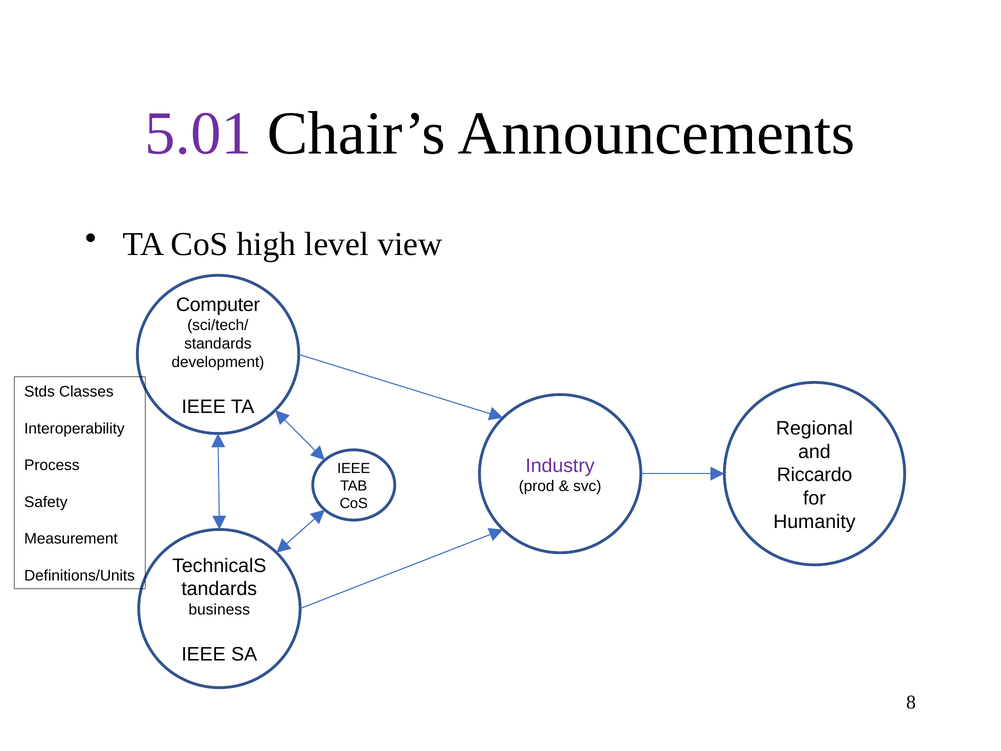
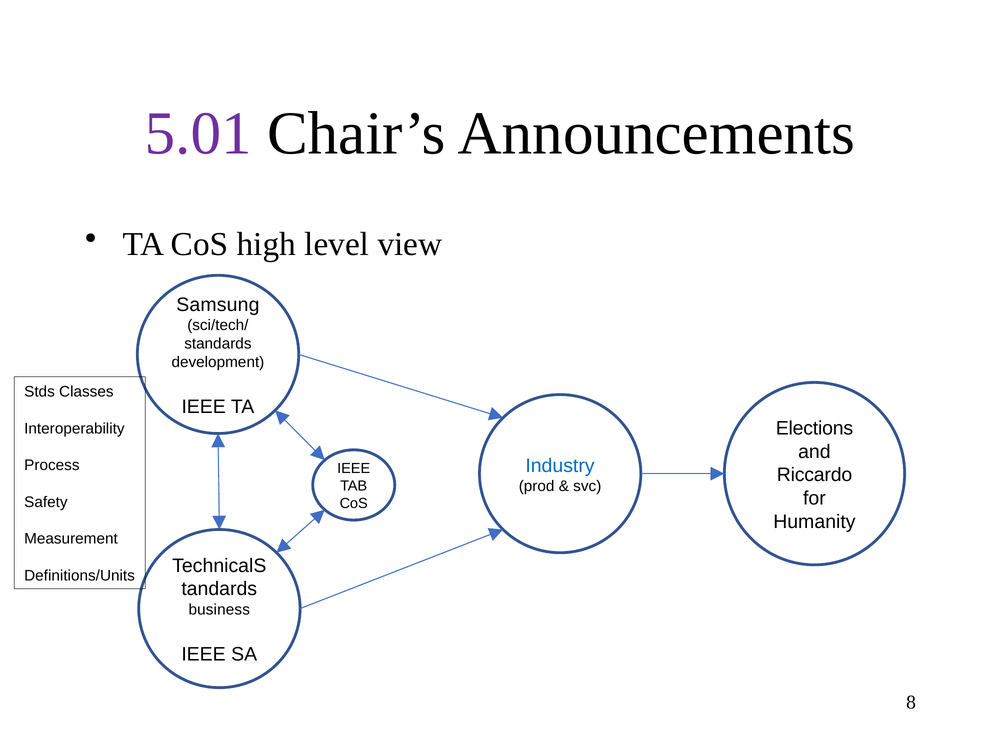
Computer: Computer -> Samsung (218, 305)
Regional: Regional -> Elections (814, 428)
Industry colour: purple -> blue (560, 466)
